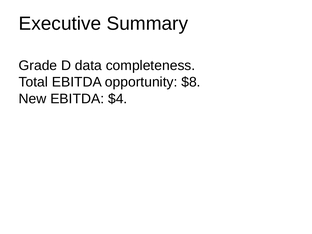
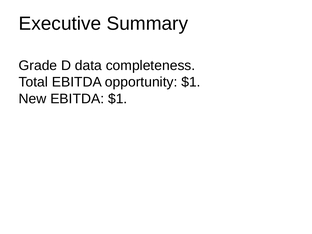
opportunity $8: $8 -> $1 (191, 82)
EBITDA $4: $4 -> $1 (118, 99)
